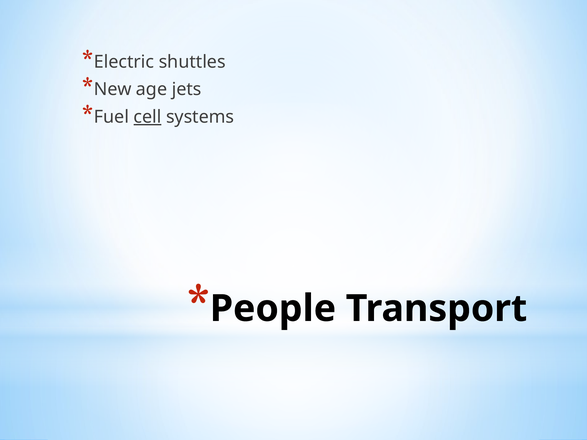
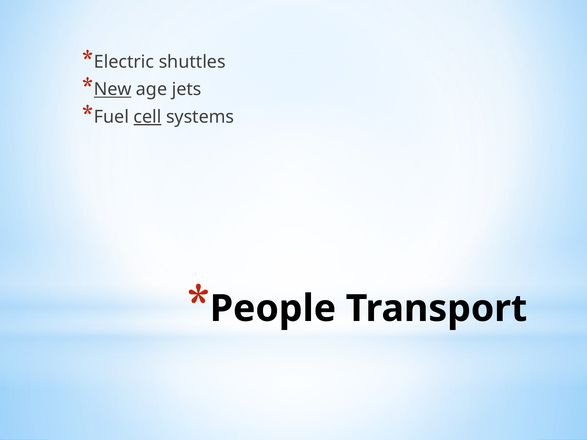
New underline: none -> present (113, 89)
